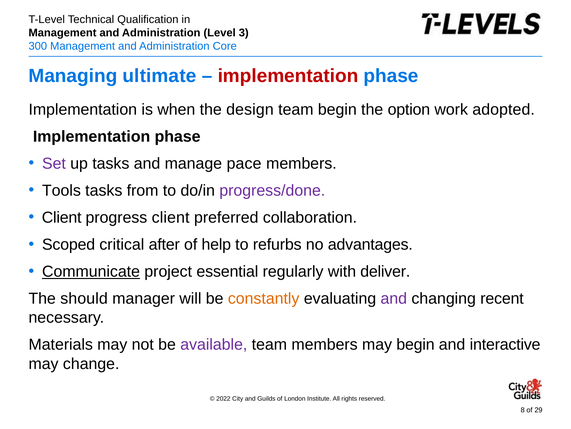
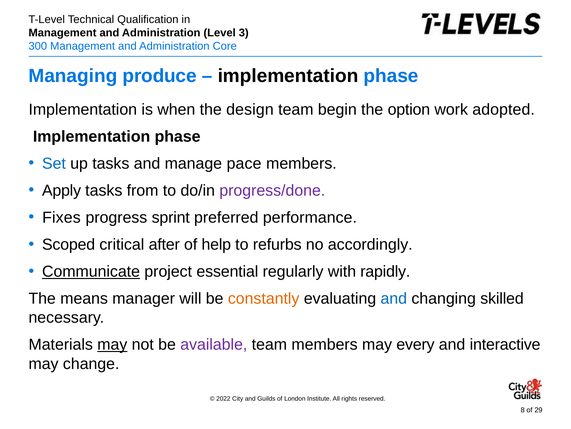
ultimate: ultimate -> produce (160, 76)
implementation colour: red -> black (288, 76)
Set colour: purple -> blue (54, 163)
Tools: Tools -> Apply (62, 190)
Client: Client -> Fixes (61, 217)
progress client: client -> sprint (171, 217)
collaboration: collaboration -> performance (310, 217)
advantages: advantages -> accordingly (370, 244)
deliver: deliver -> rapidly (385, 271)
should: should -> means (84, 298)
and colour: purple -> blue (394, 298)
recent: recent -> skilled (502, 298)
may underline: none -> present (112, 344)
may begin: begin -> every (415, 344)
